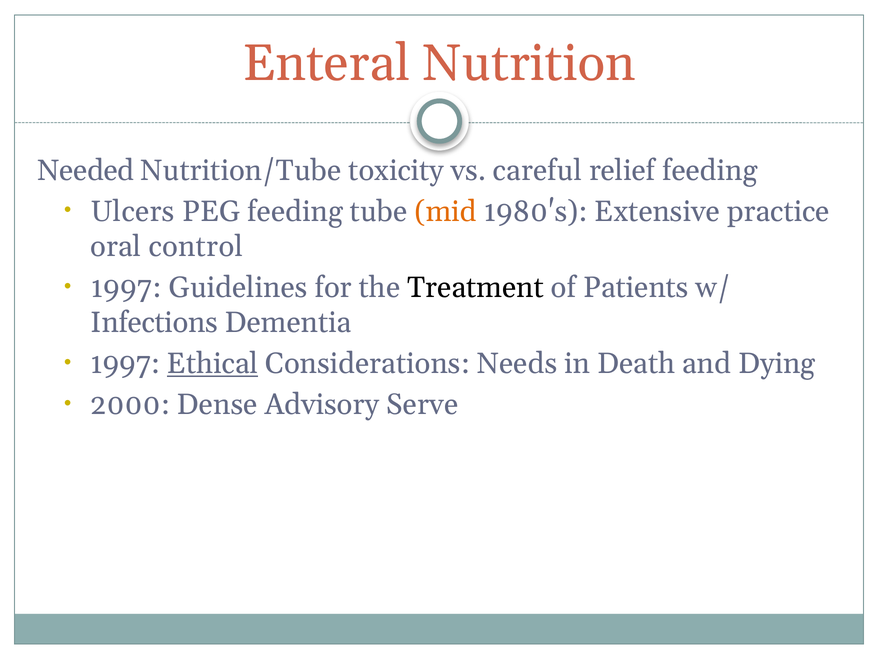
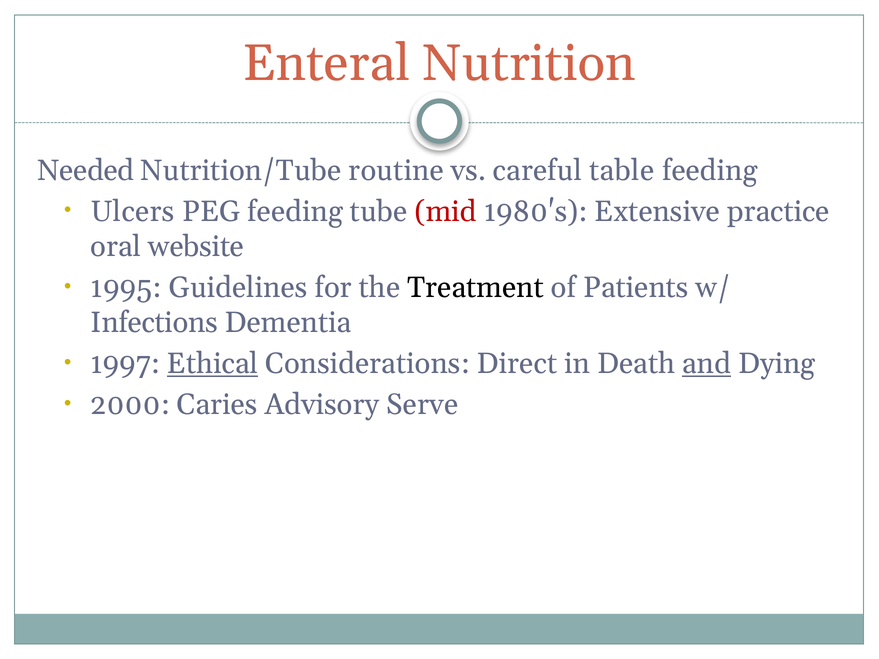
toxicity: toxicity -> routine (396, 170)
relief: relief -> table (622, 170)
mid colour: orange -> red (446, 211)
control: control -> website (196, 247)
1997: 1997 -> 1995 (126, 288)
Needs: Needs -> Direct (517, 364)
and underline: none -> present (707, 364)
Dense: Dense -> Caries (217, 405)
